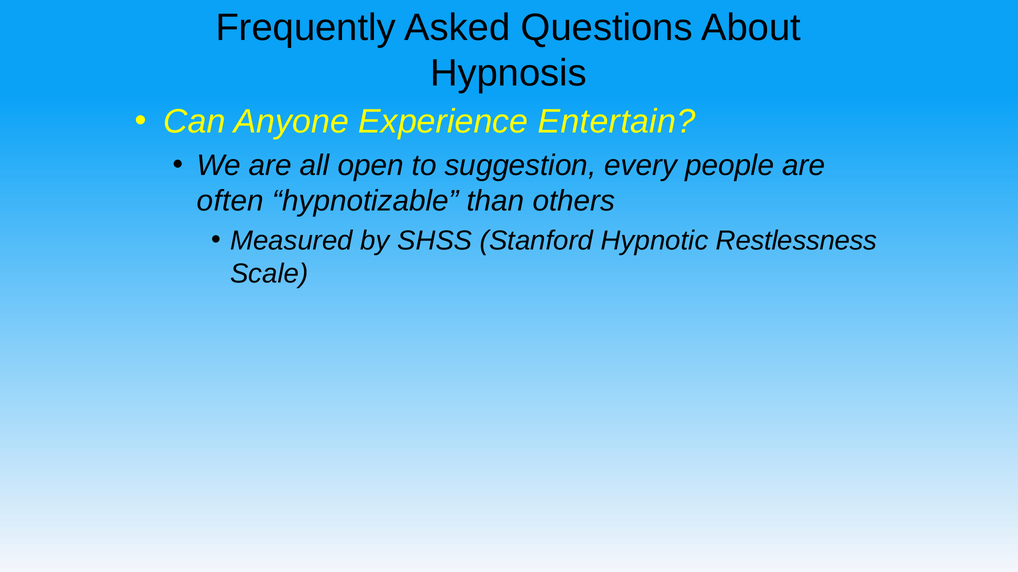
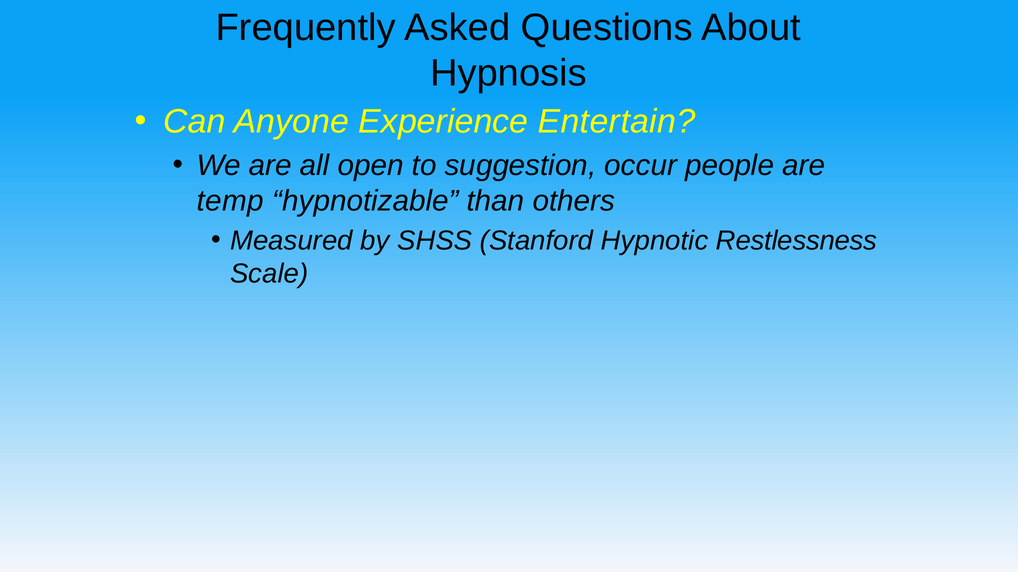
every: every -> occur (641, 166)
often: often -> temp (230, 201)
